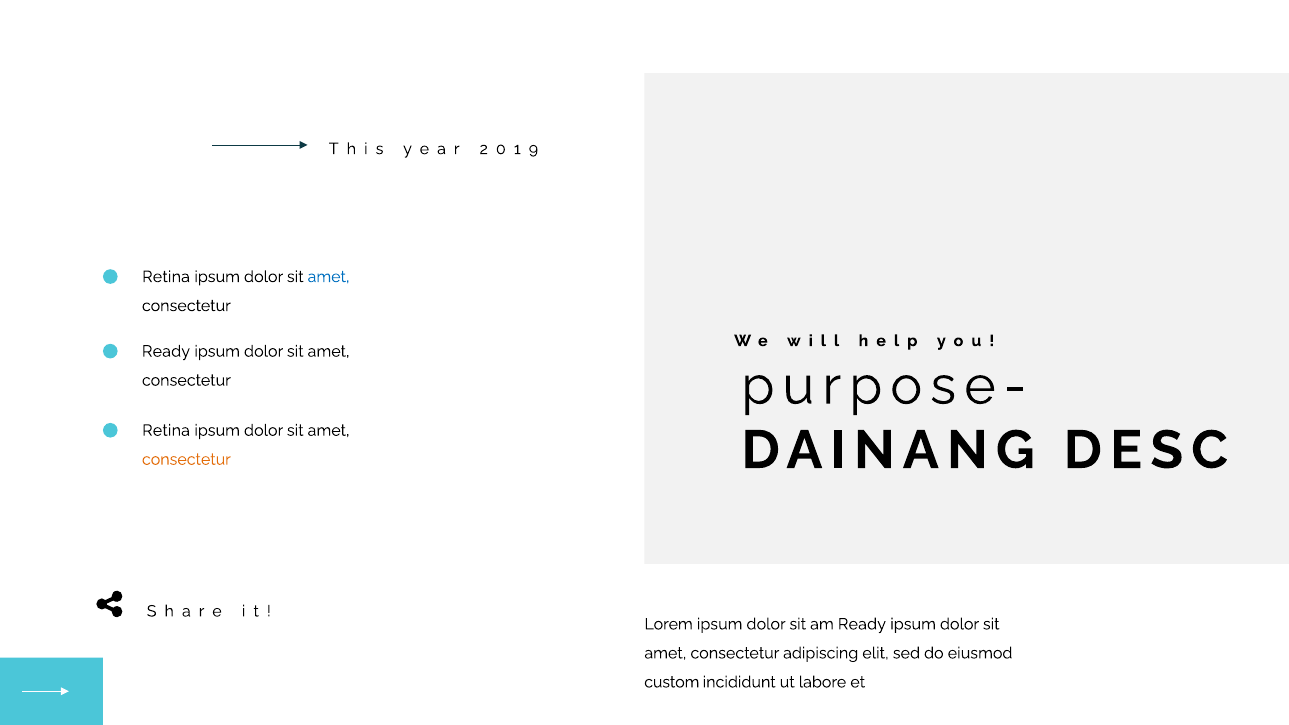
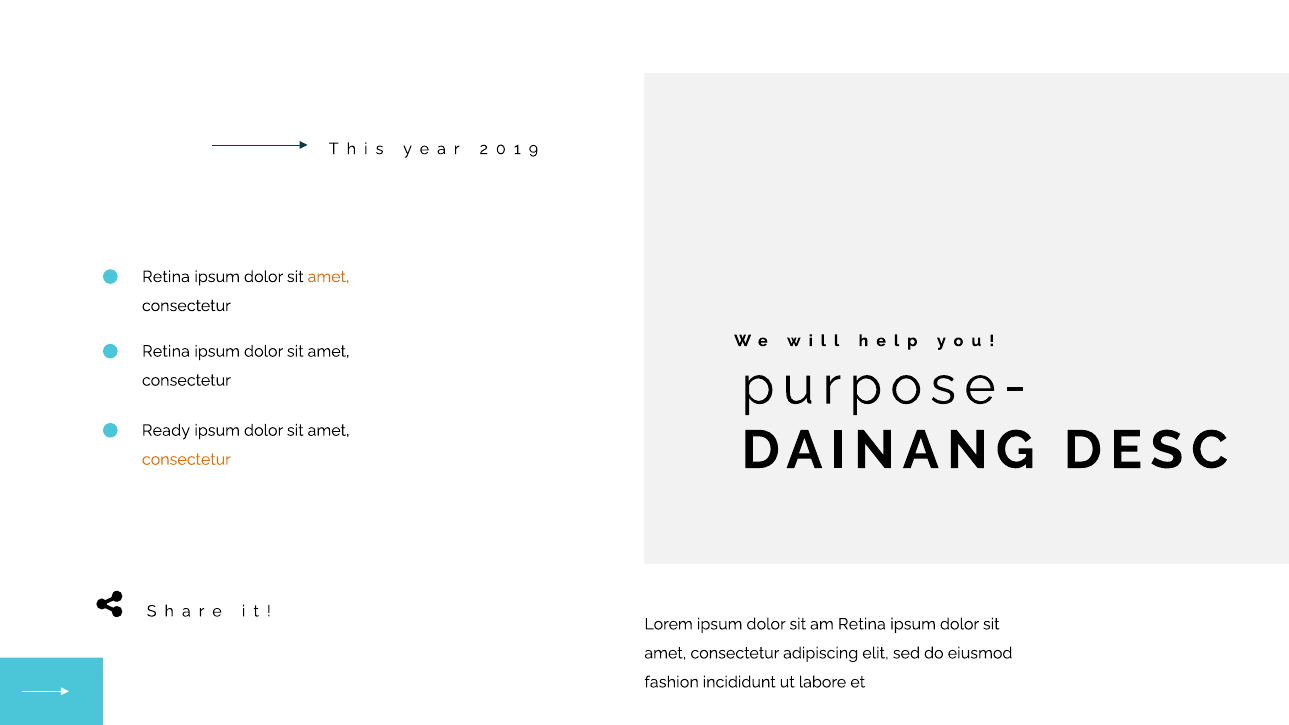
amet colour: blue -> orange (329, 277)
Ready: Ready -> Retina (166, 351)
Retina: Retina -> Ready (166, 430)
am Ready: Ready -> Retina (862, 624)
custom: custom -> fashion (672, 682)
